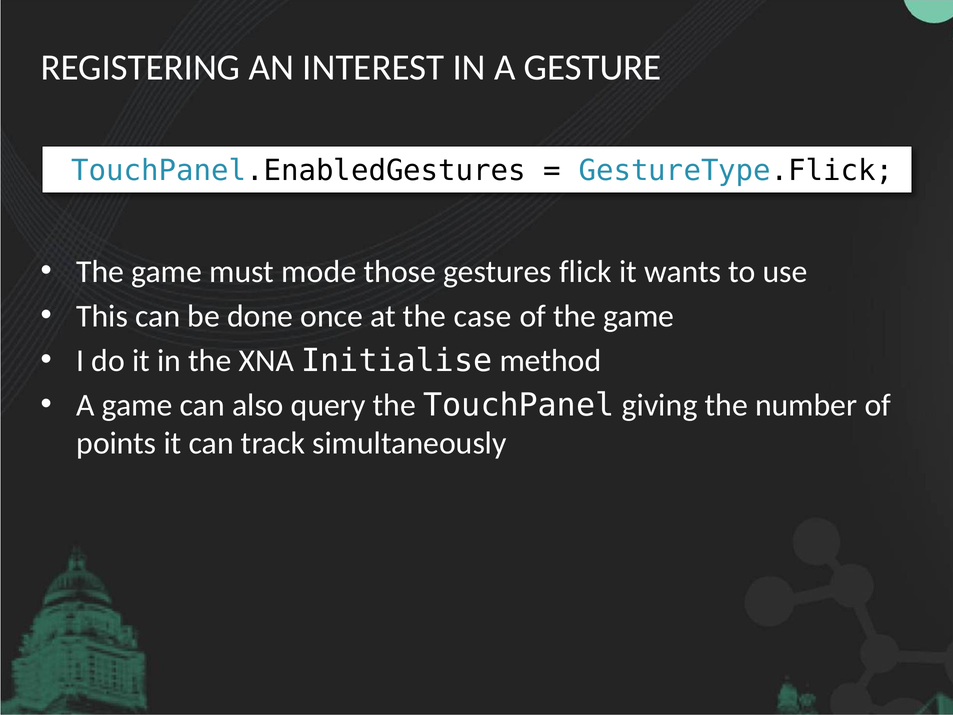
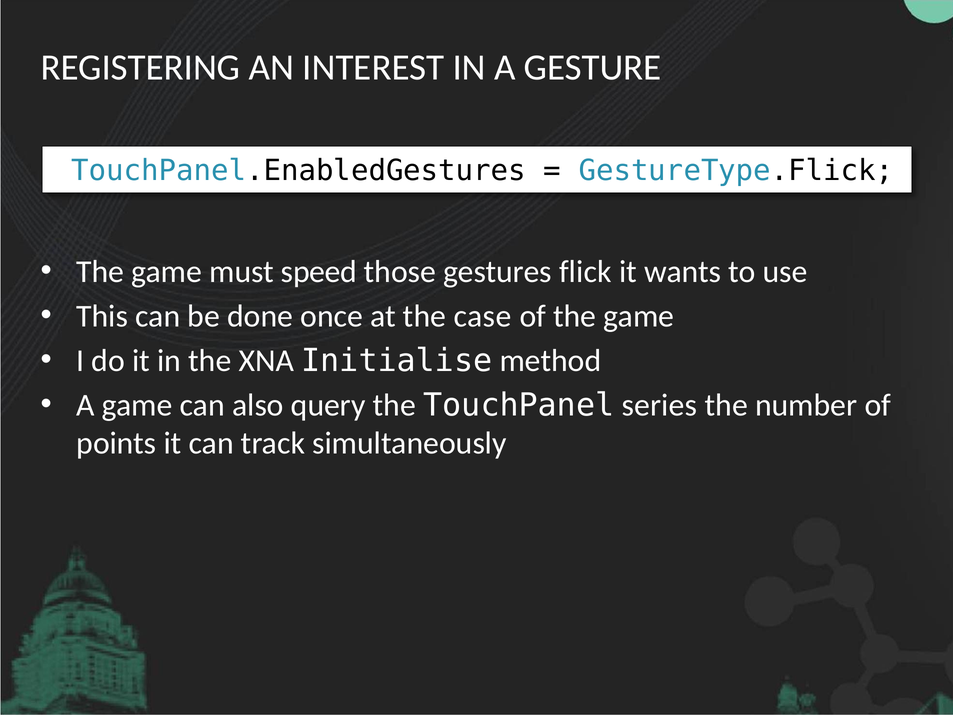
mode: mode -> speed (319, 272)
giving: giving -> series (660, 405)
